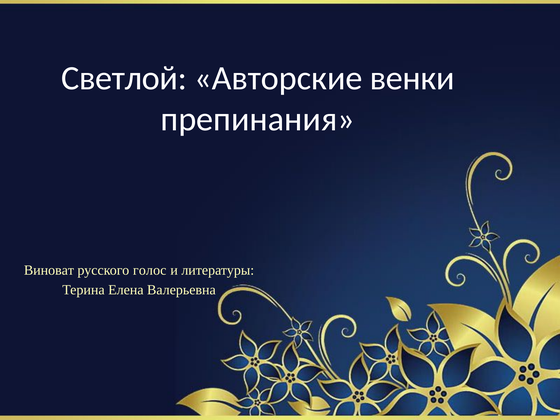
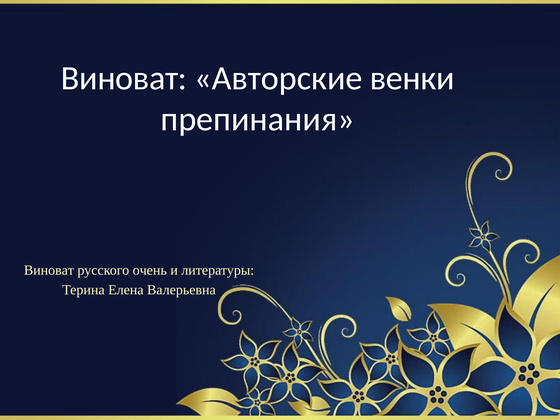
Светлой: Светлой -> Виноват (124, 78)
голос: голос -> очень (150, 270)
